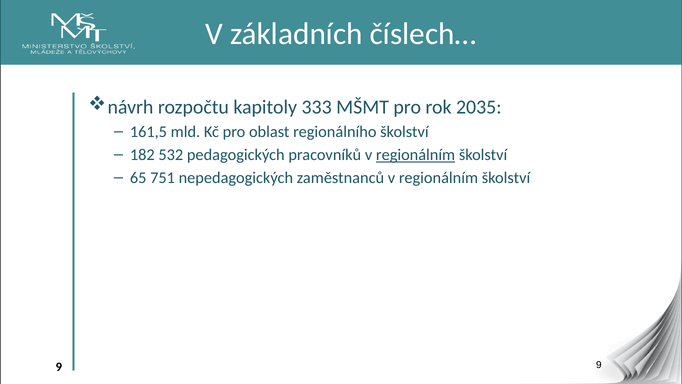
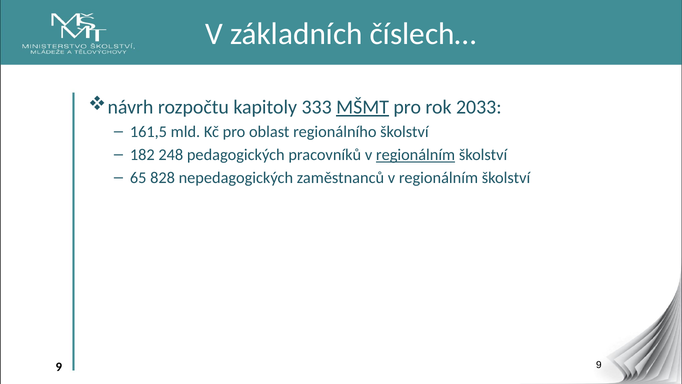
MŠMT underline: none -> present (363, 107)
2035: 2035 -> 2033 (479, 107)
532: 532 -> 248 (171, 155)
751: 751 -> 828 (163, 177)
